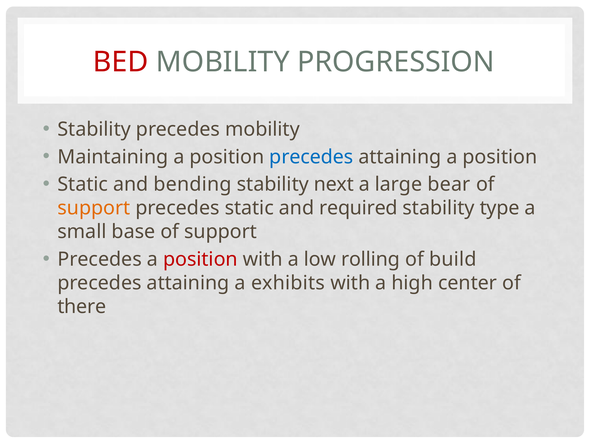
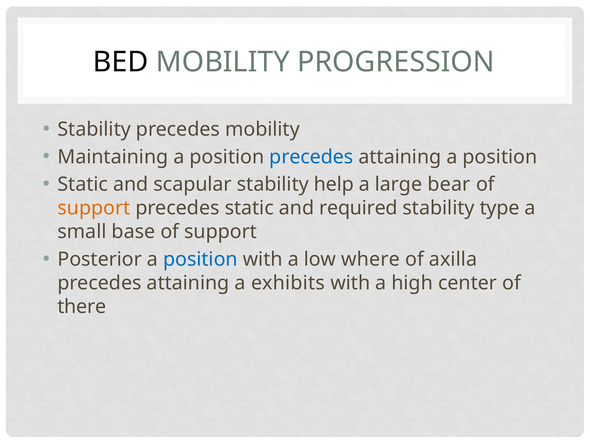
BED colour: red -> black (121, 62)
bending: bending -> scapular (193, 184)
next: next -> help (334, 184)
Precedes: Precedes -> Posterior (100, 259)
position colour: red -> blue (200, 259)
rolling: rolling -> where (370, 259)
build: build -> axilla (453, 259)
